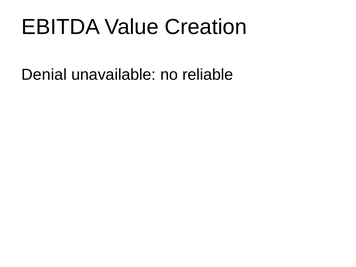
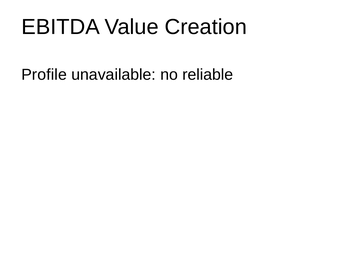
Denial: Denial -> Profile (44, 75)
